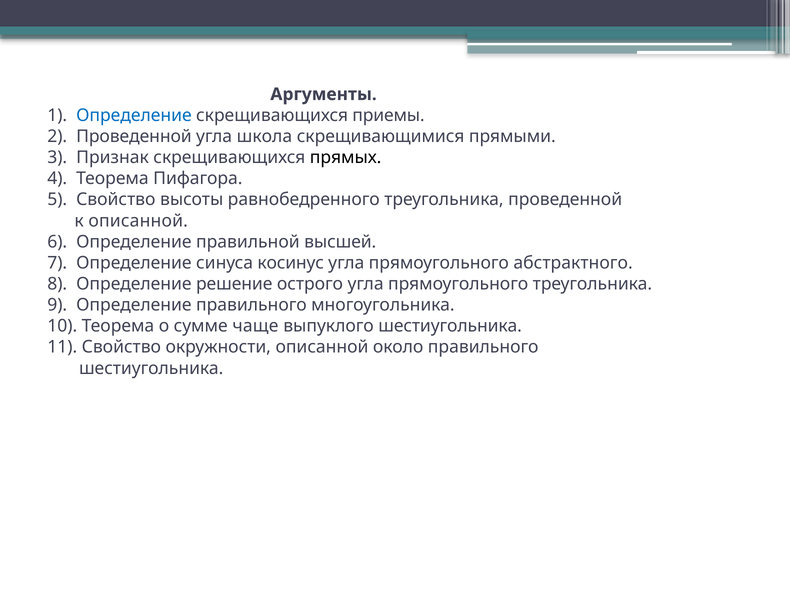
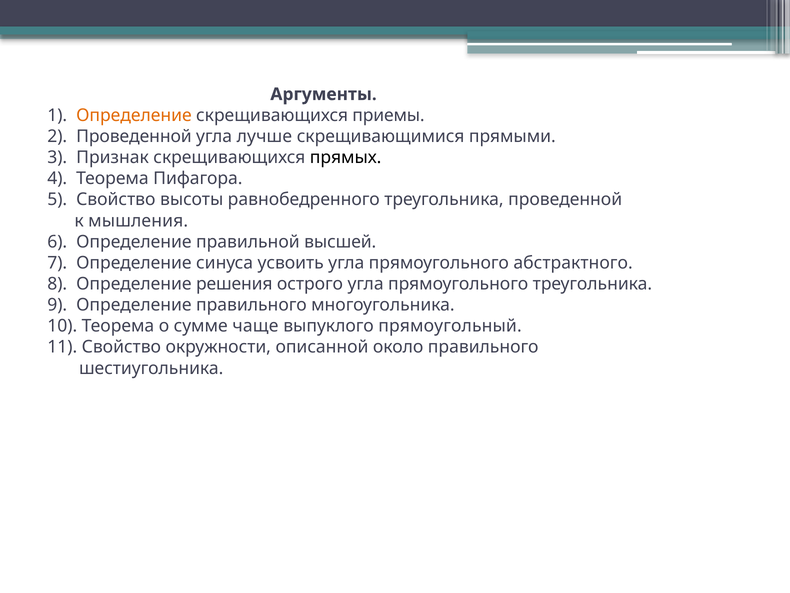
Определение colour: blue -> orange (134, 115)
школа: школа -> лучше (264, 136)
к описанной: описанной -> мышления (138, 221)
косинус: косинус -> усвоить (291, 263)
решение: решение -> решения (234, 284)
выпуклого шестиугольника: шестиугольника -> прямоугольный (450, 326)
